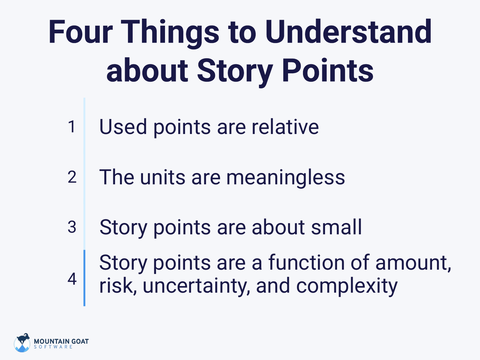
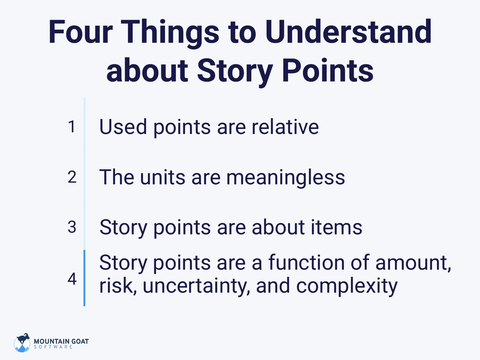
small: small -> items (337, 228)
